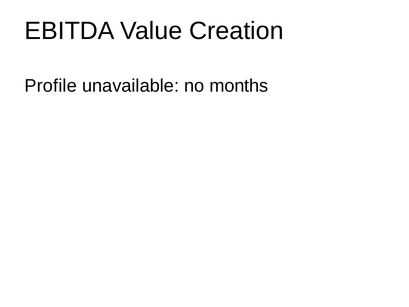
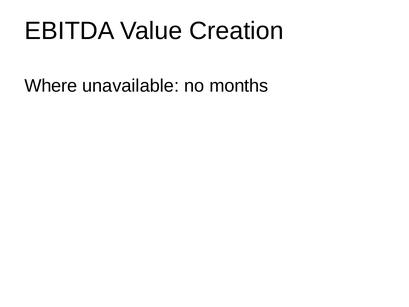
Profile: Profile -> Where (51, 86)
